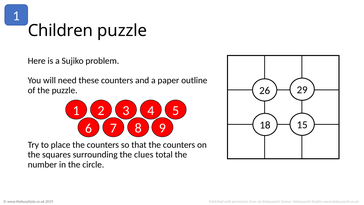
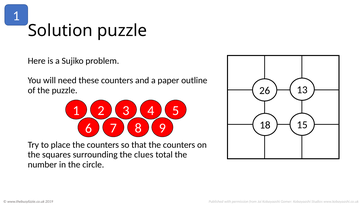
Children: Children -> Solution (60, 31)
29: 29 -> 13 (302, 90)
